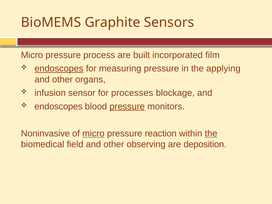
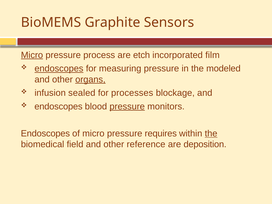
Micro underline: none -> present (32, 55)
built: built -> etch (142, 55)
applying: applying -> modeled (223, 69)
organs underline: none -> present (90, 79)
sensor: sensor -> sealed (82, 93)
Noninvasive: Noninvasive -> Endoscopes (45, 134)
micro underline: present -> none (93, 134)
reaction: reaction -> requires (161, 134)
observing: observing -> reference (146, 144)
